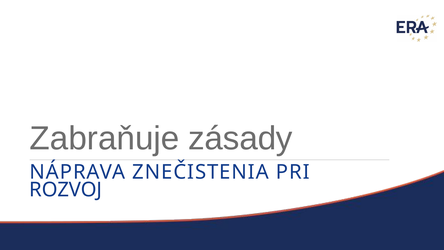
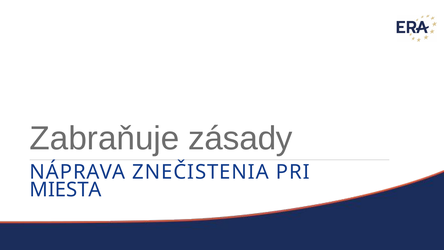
ROZVOJ: ROZVOJ -> MIESTA (66, 189)
